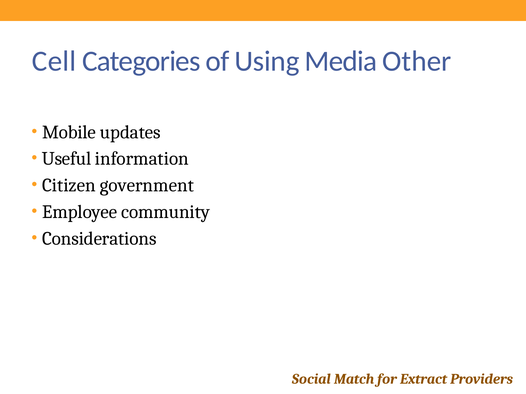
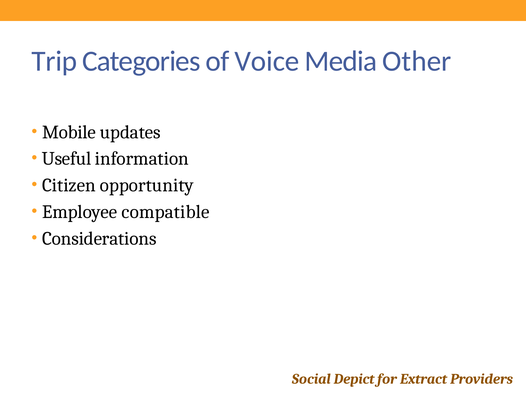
Cell: Cell -> Trip (54, 61)
Using: Using -> Voice (267, 61)
government: government -> opportunity (147, 186)
community: community -> compatible (166, 212)
Match: Match -> Depict (354, 379)
